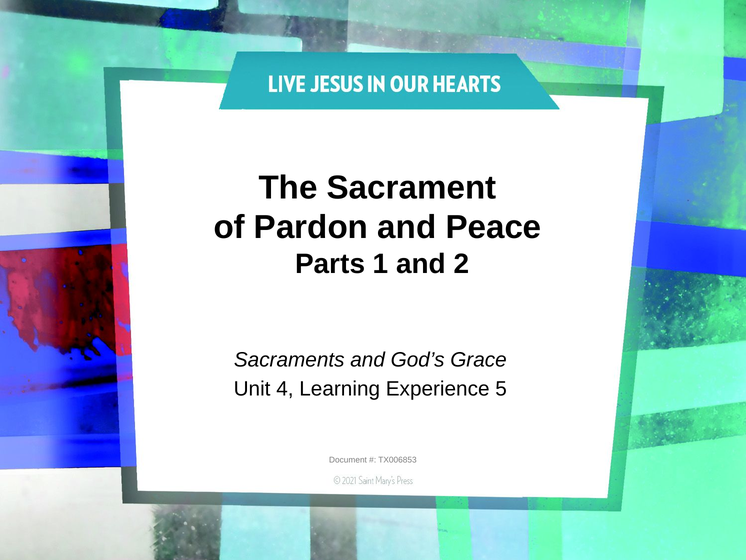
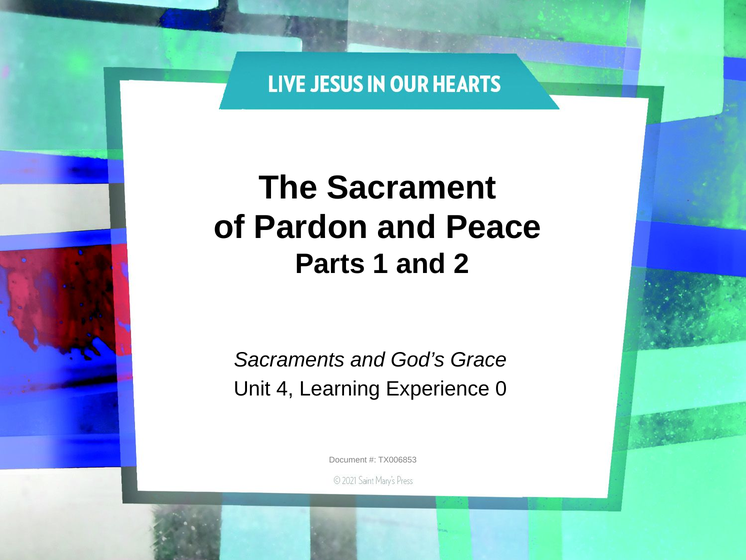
5: 5 -> 0 (501, 388)
